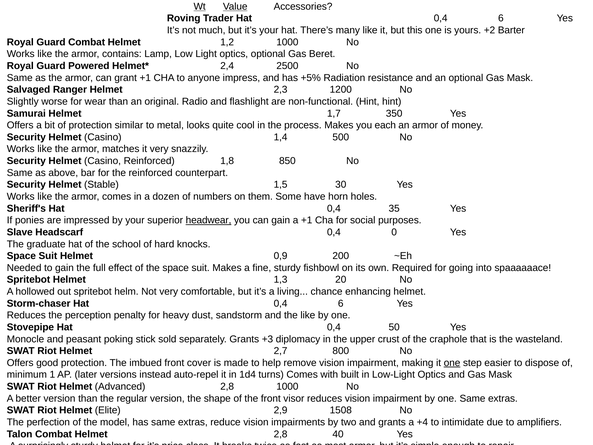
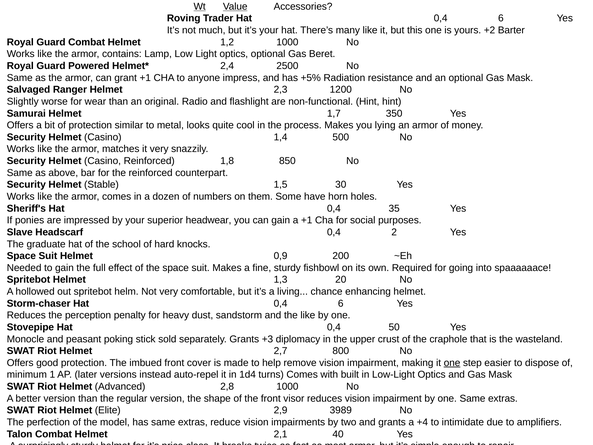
each: each -> lying (385, 125)
headwear underline: present -> none (209, 220)
0: 0 -> 2 (394, 232)
1508: 1508 -> 3989 (341, 410)
Helmet 2,8: 2,8 -> 2,1 (281, 434)
